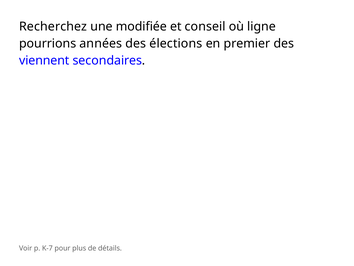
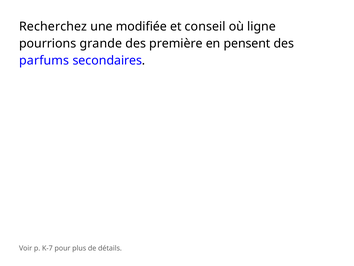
années: années -> grande (101, 44)
élections: élections -> première (176, 44)
premier: premier -> pensent (247, 44)
viennent: viennent -> parfums (44, 60)
